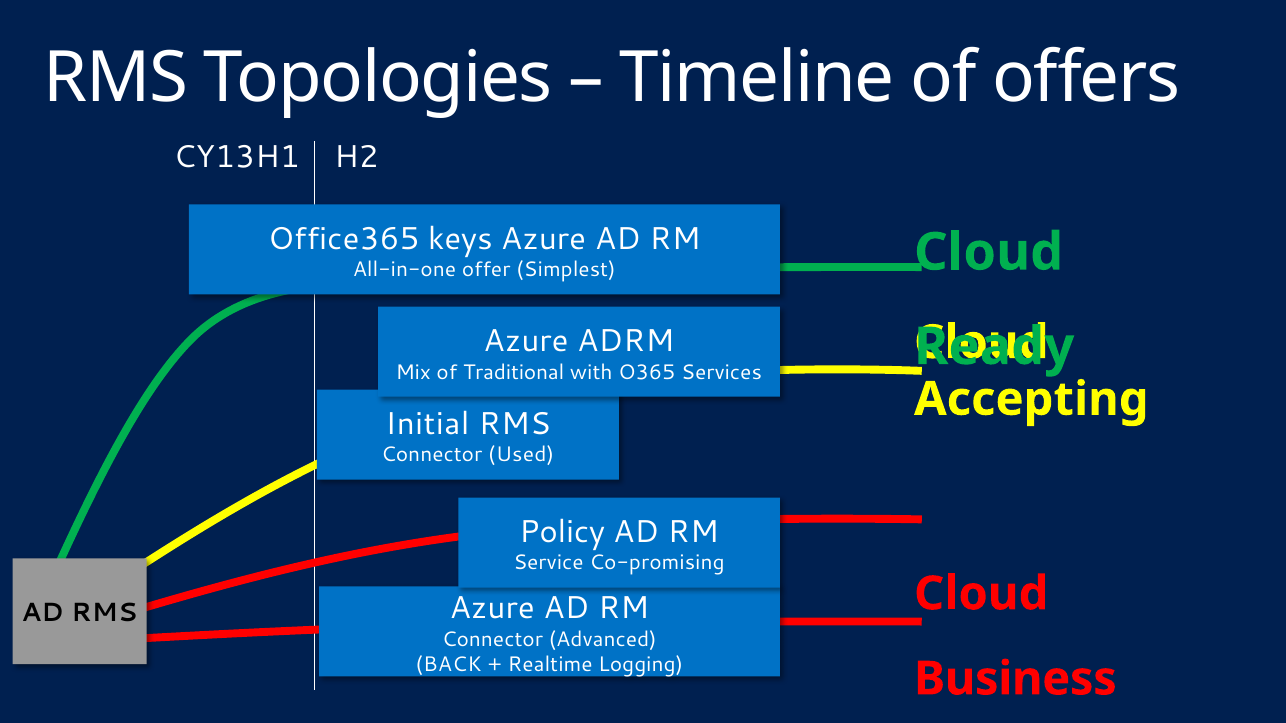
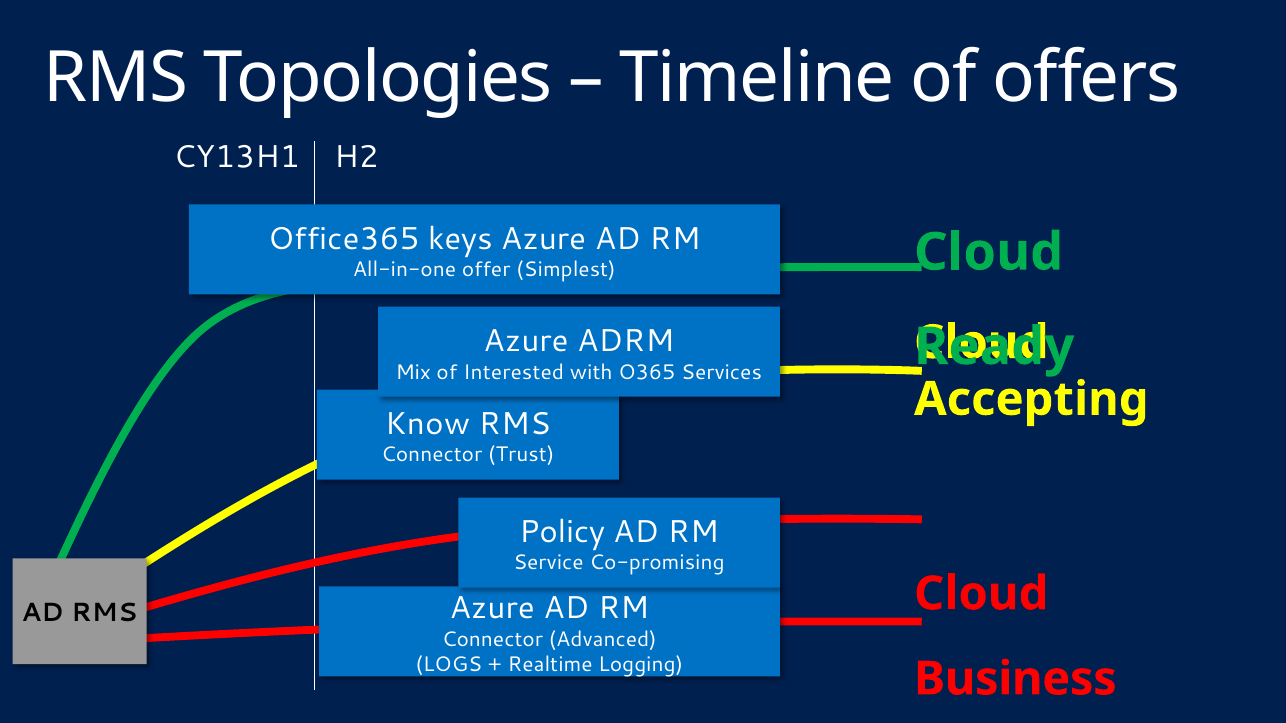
Traditional: Traditional -> Interested (514, 372)
Initial: Initial -> Know (427, 424)
Used: Used -> Trust (521, 455)
BACK: BACK -> LOGS (449, 665)
